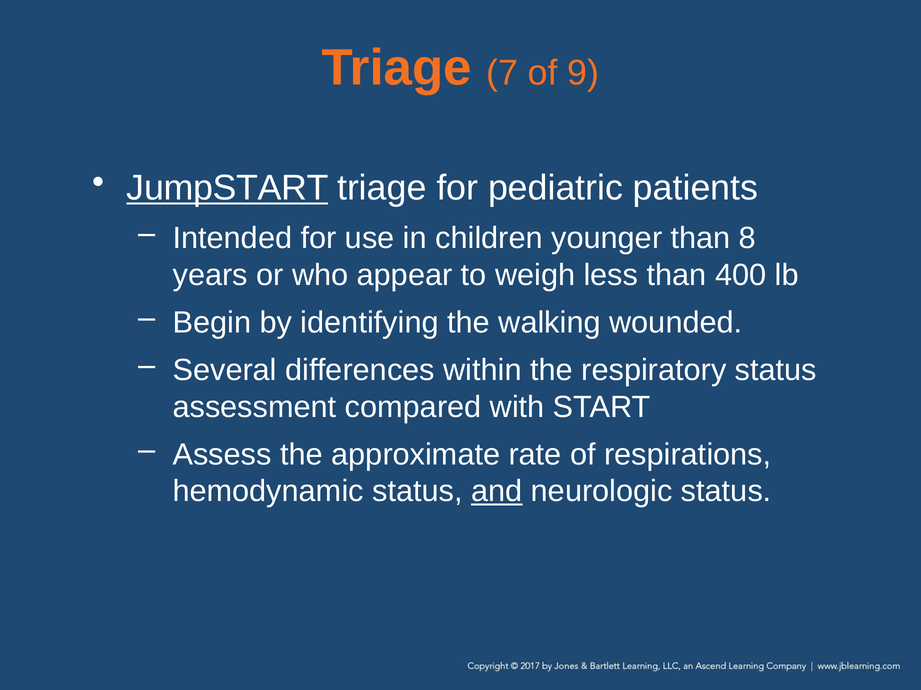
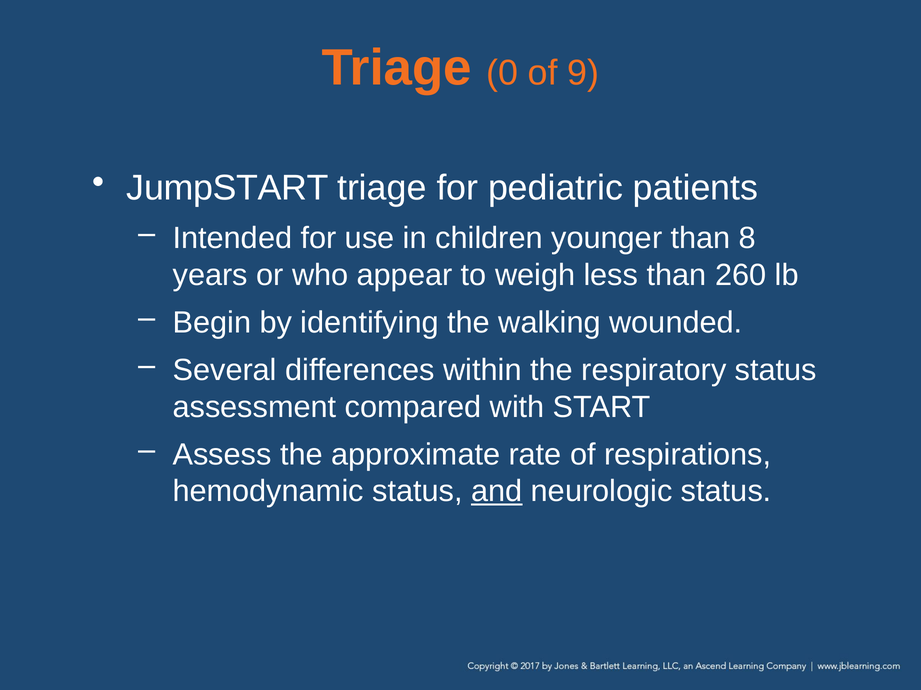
7: 7 -> 0 (502, 73)
JumpSTART underline: present -> none (227, 188)
400: 400 -> 260 (741, 275)
